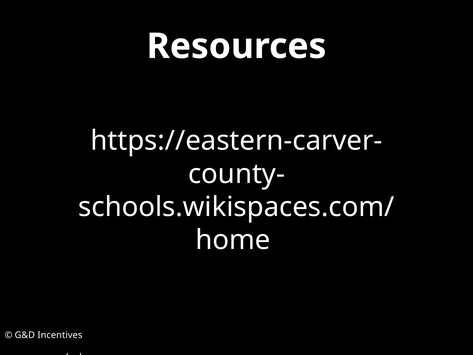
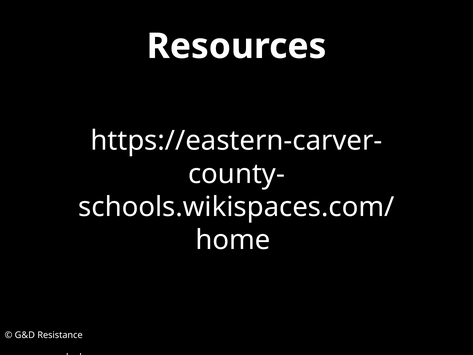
Incentives: Incentives -> Resistance (60, 335)
